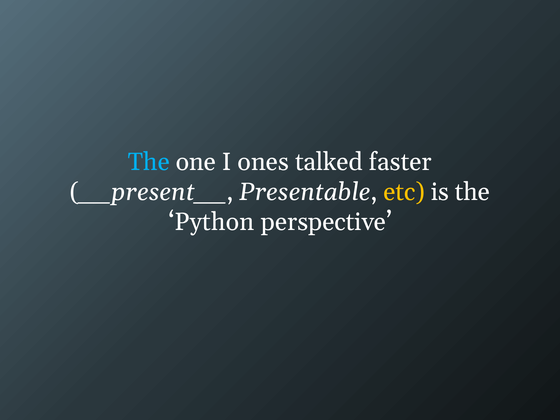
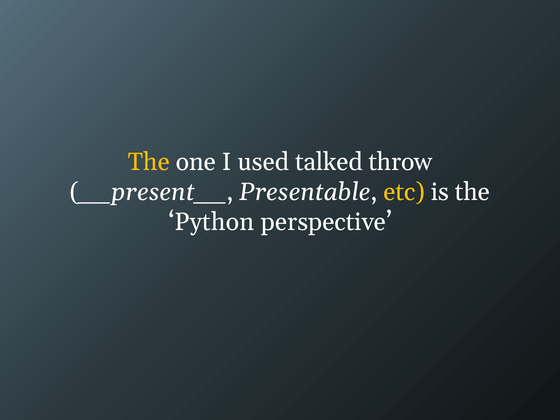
The colour: light blue -> yellow (149, 162)
ones: ones -> used (263, 162)
faster: faster -> throw (401, 162)
